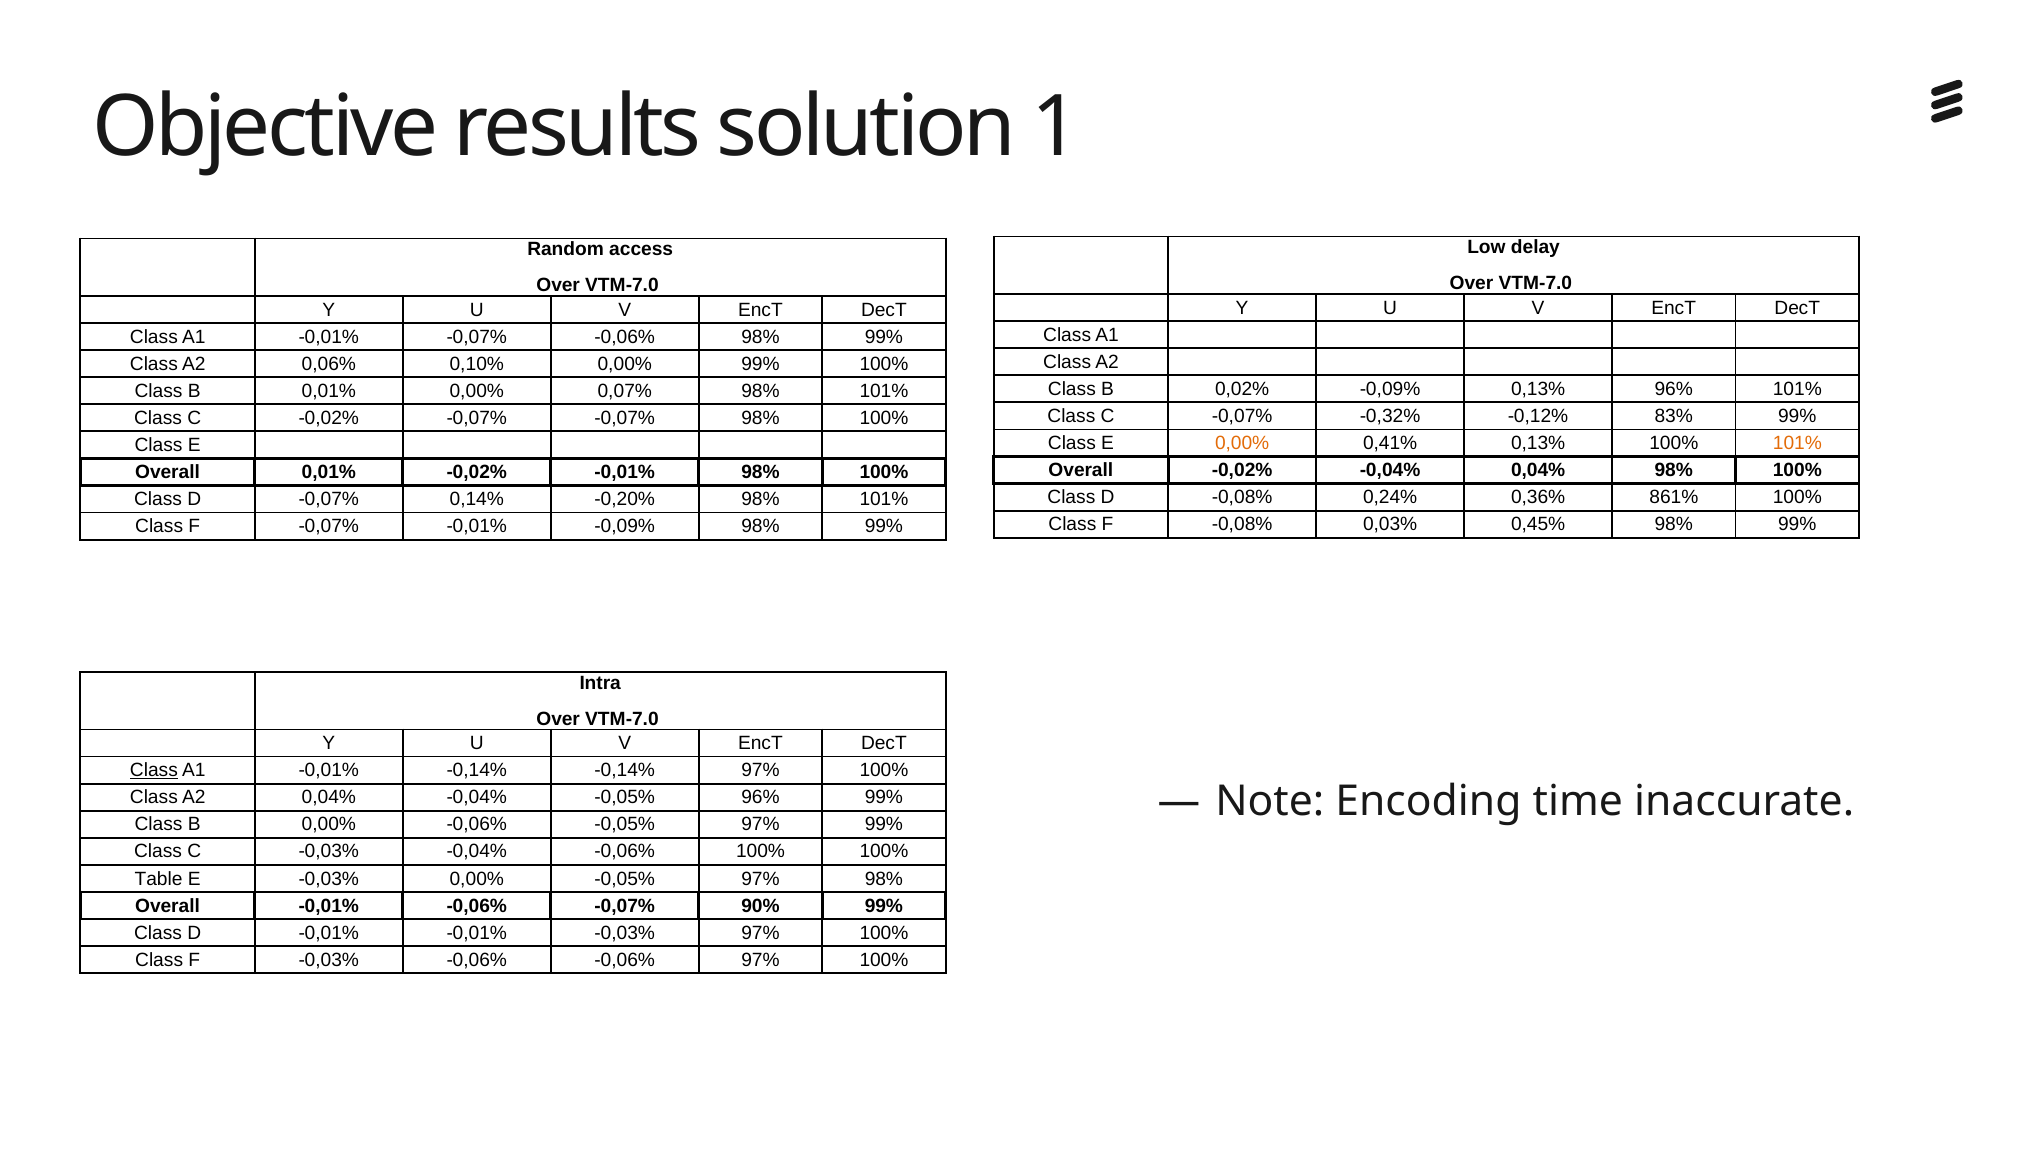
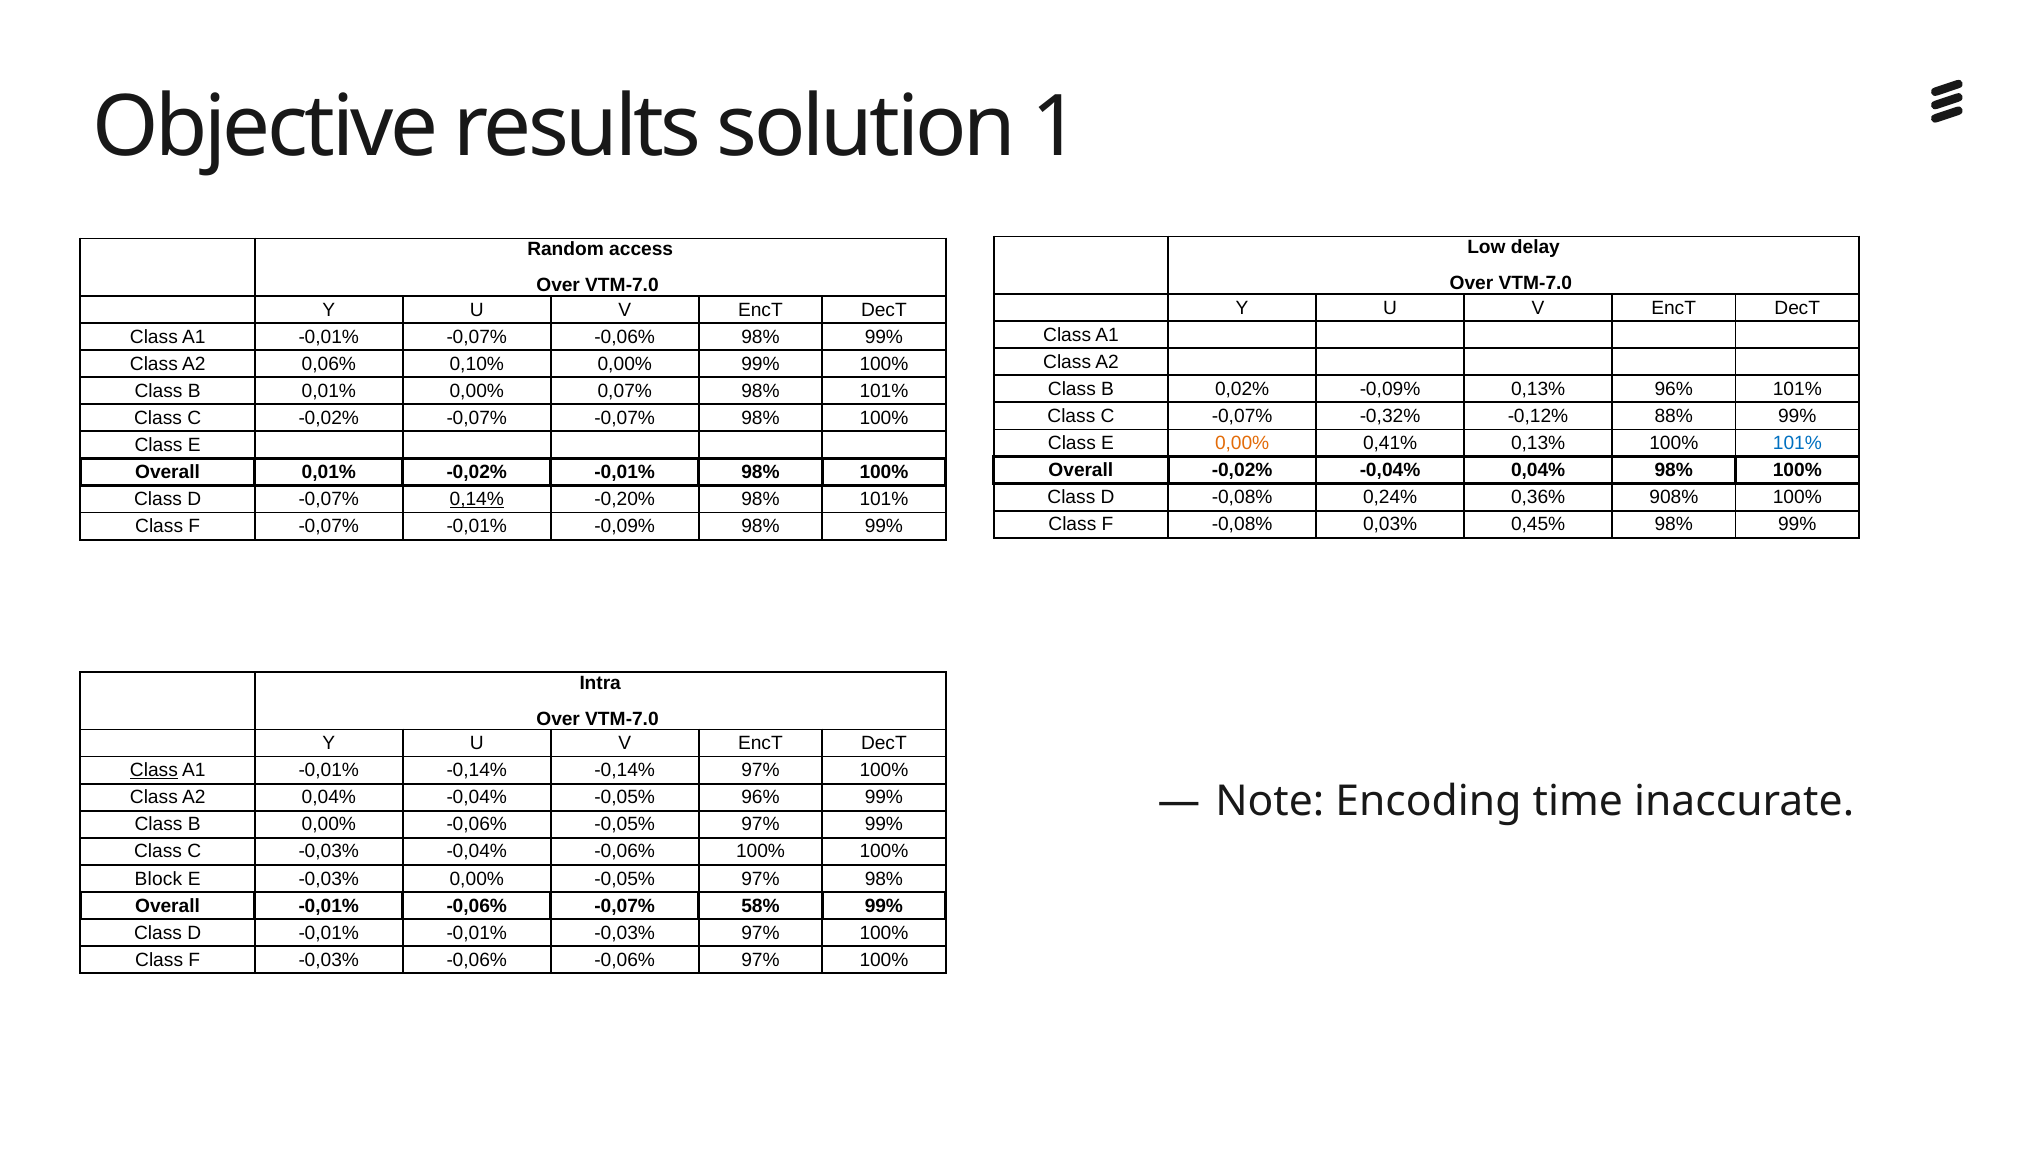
83%: 83% -> 88% (1674, 416)
101% colour: orange -> blue (1797, 443)
861%: 861% -> 908% (1674, 497)
0,14% underline: none -> present (477, 499)
Table: Table -> Block (159, 879)
90%: 90% -> 58% (760, 906)
